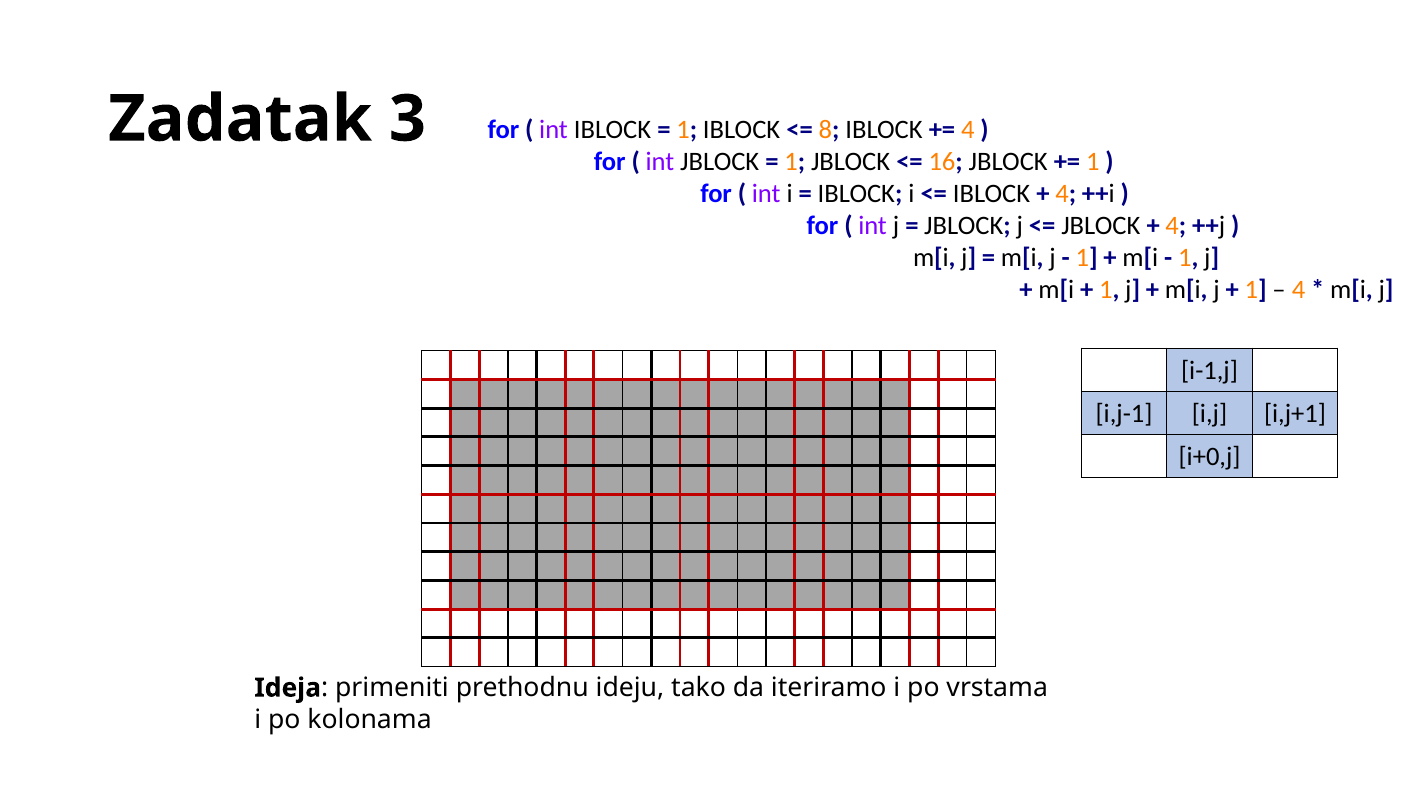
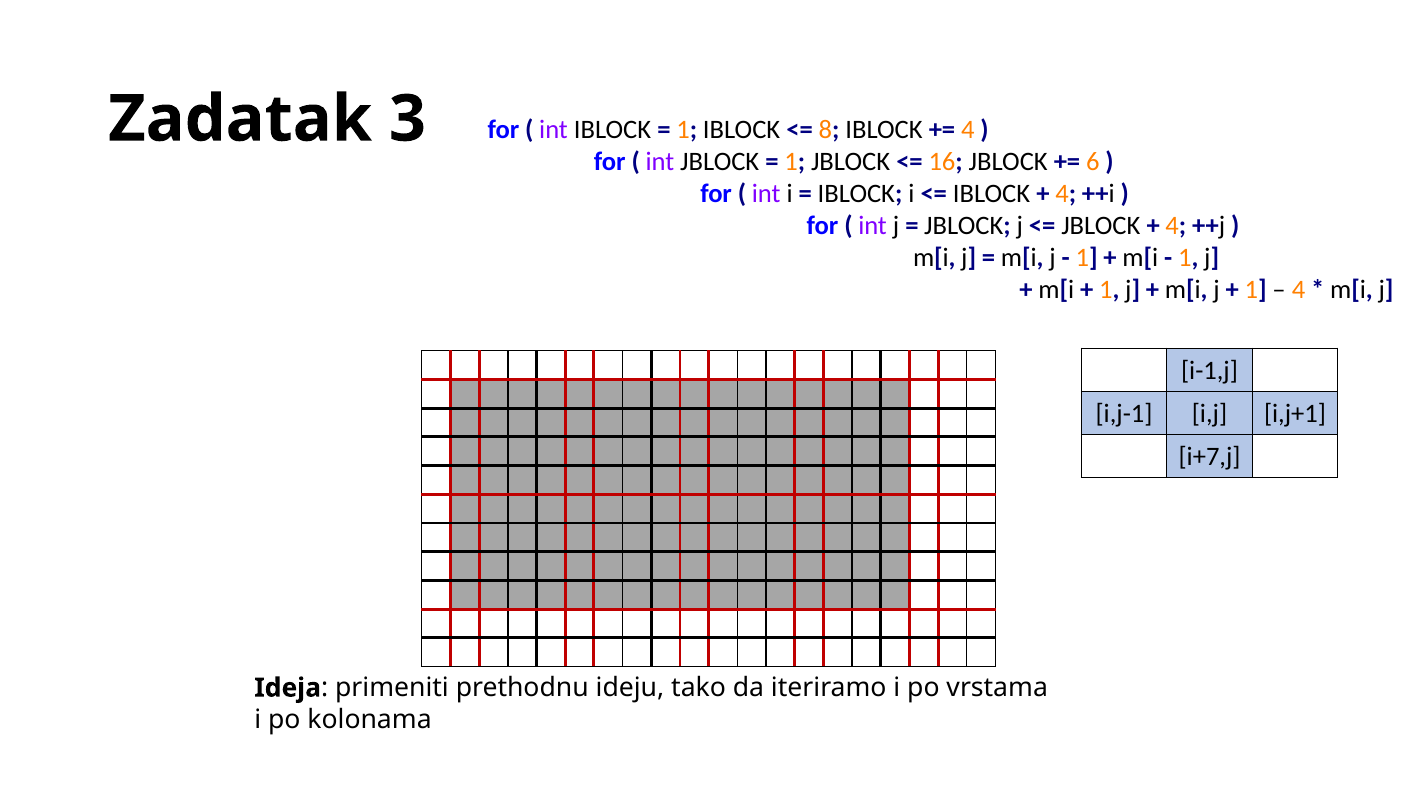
1: 1 -> 6 (1093, 162)
i+0,j: i+0,j -> i+7,j (1210, 456)
